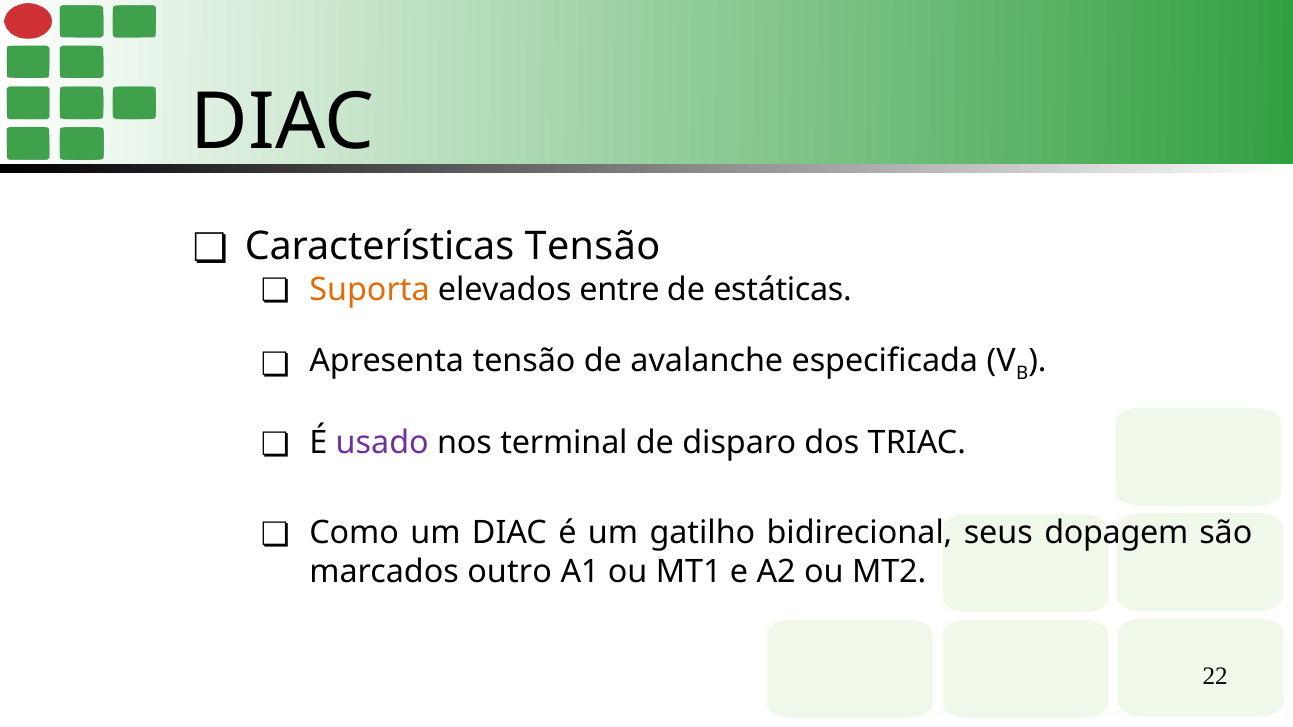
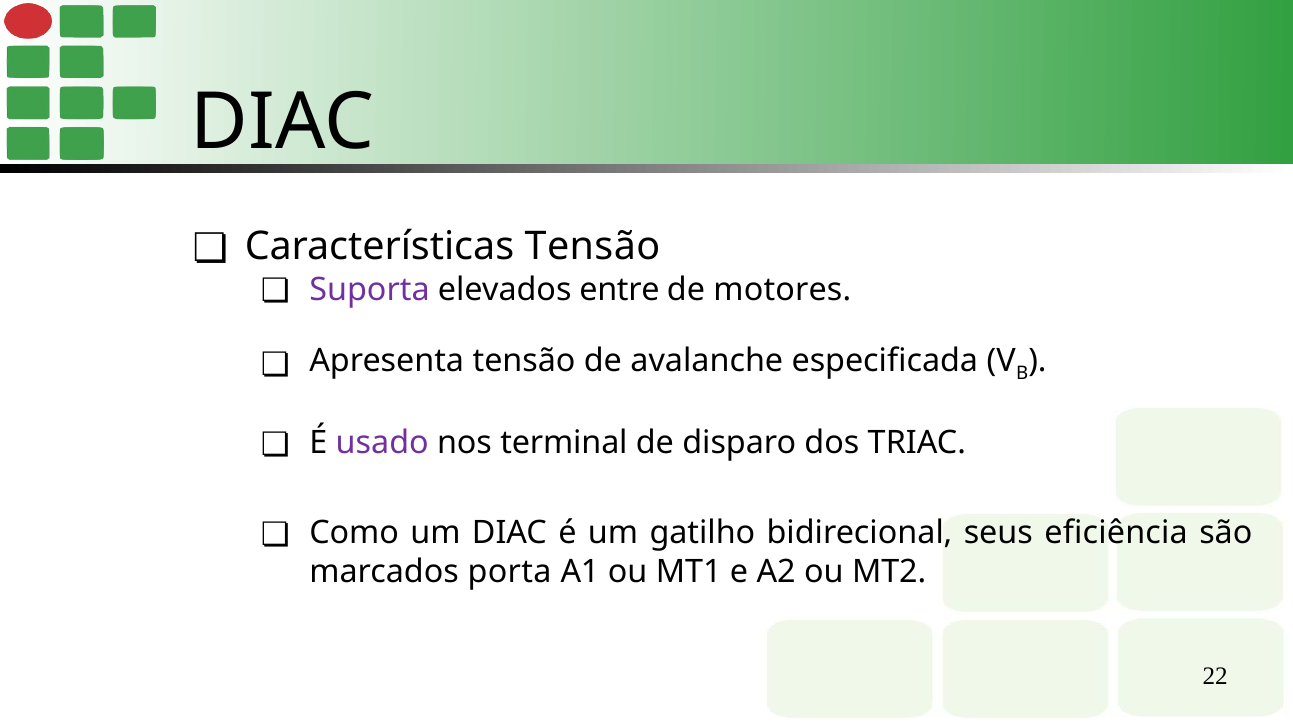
Suporta colour: orange -> purple (370, 289)
estáticas: estáticas -> motores (782, 289)
dopagem: dopagem -> eficiência (1116, 533)
outro: outro -> porta (510, 572)
